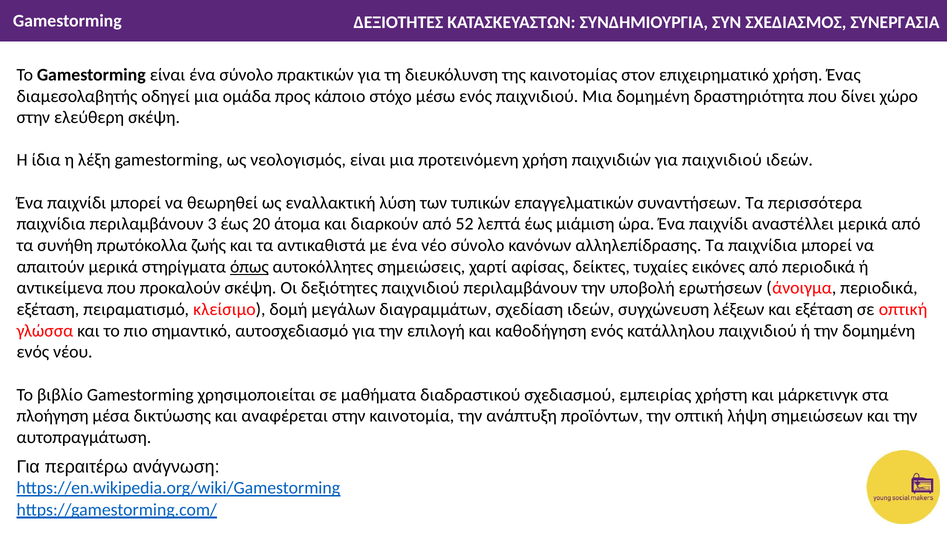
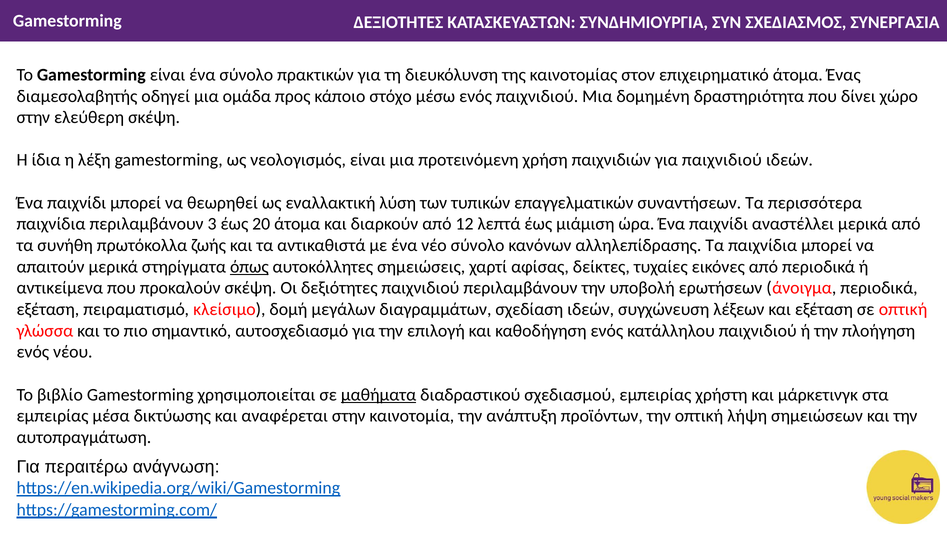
επιχειρηματικό χρήση: χρήση -> άτομα (798, 75)
52: 52 -> 12 (465, 224)
την δομημένη: δομημένη -> πλοήγηση (879, 330)
μαθήματα underline: none -> present (379, 394)
πλοήγηση: πλοήγηση -> εμπειρίας (52, 416)
